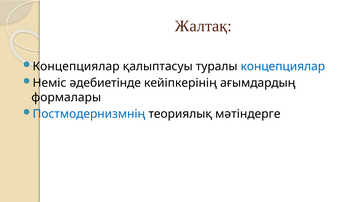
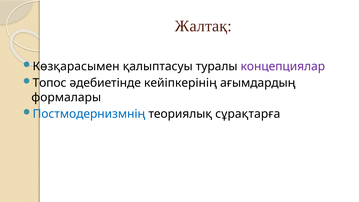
Концепциялар: Концепциялар -> Көзқарасымен (76, 66)
концепциялар colour: blue -> purple (283, 66)
Неміс: Неміс -> Топос (50, 83)
мәтіндерге: мәтіндерге -> сұрақтарға (248, 114)
